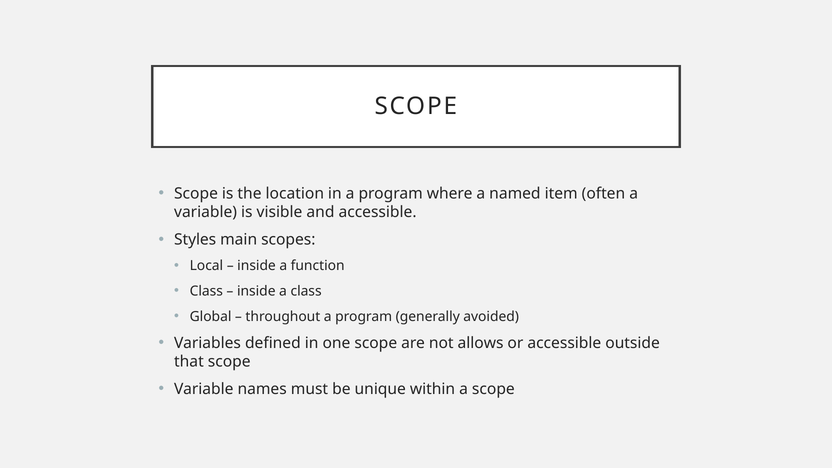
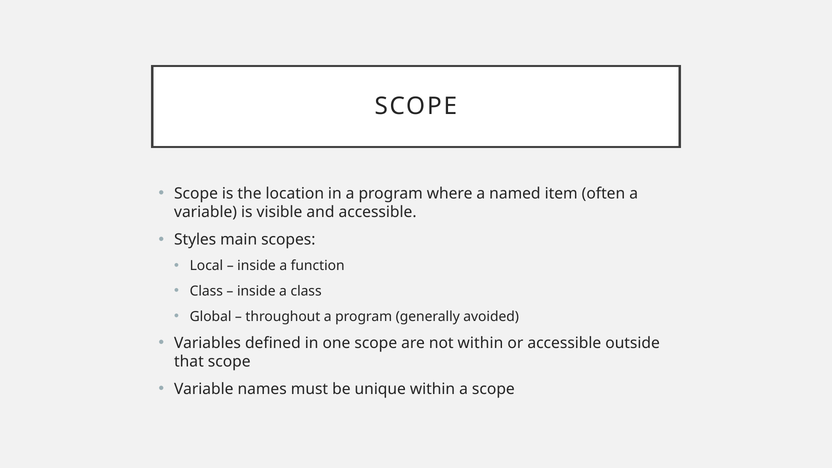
not allows: allows -> within (480, 343)
